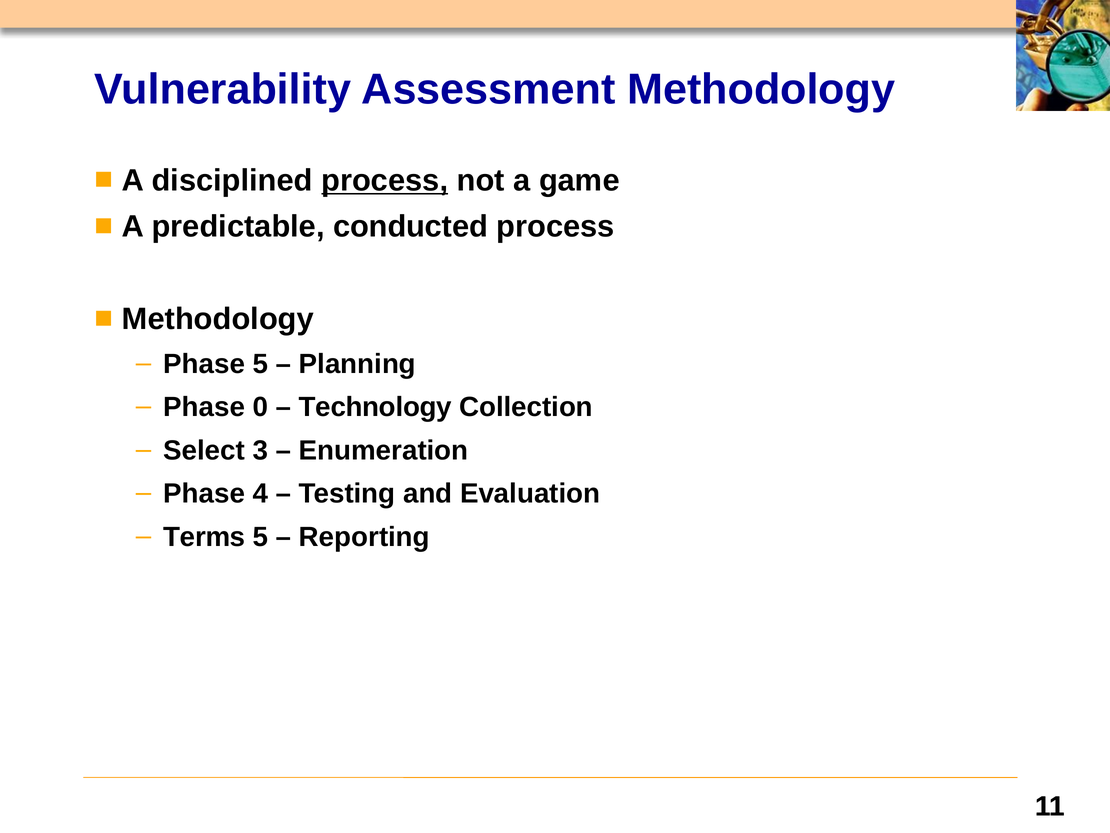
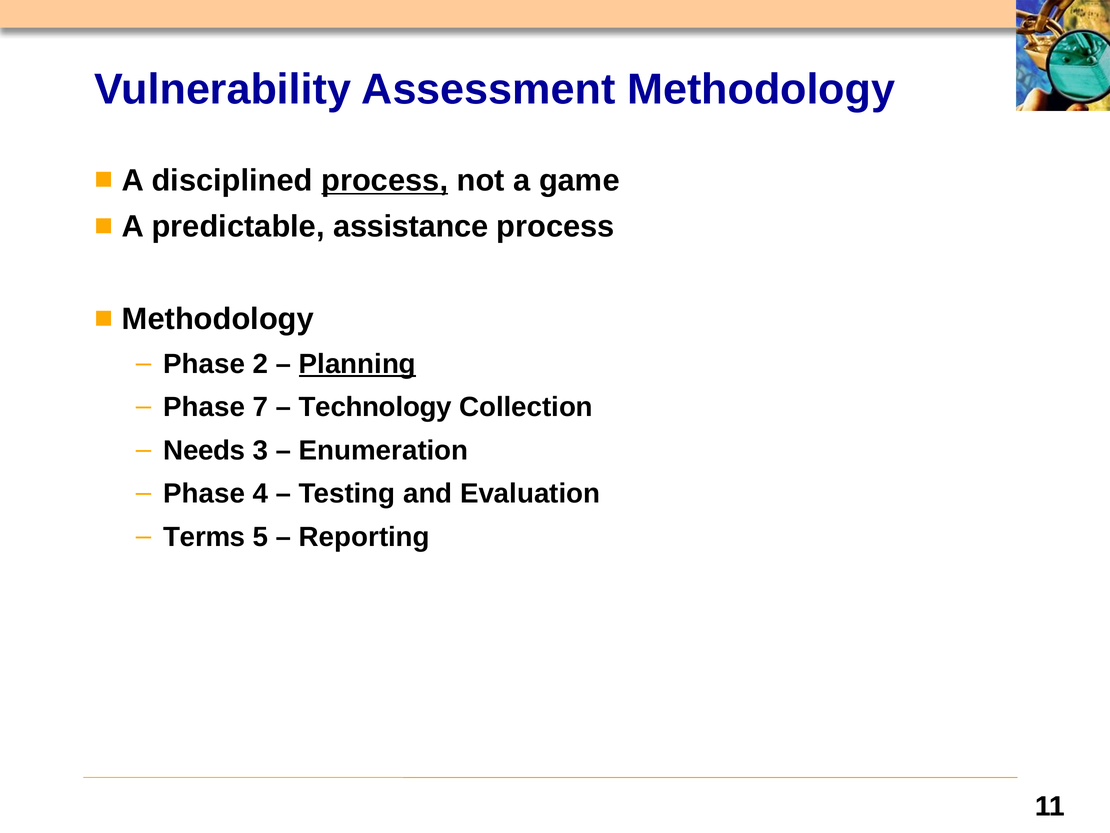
conducted: conducted -> assistance (411, 227)
Phase 5: 5 -> 2 (260, 364)
Planning underline: none -> present (357, 364)
0: 0 -> 7 (260, 407)
Select: Select -> Needs (204, 450)
